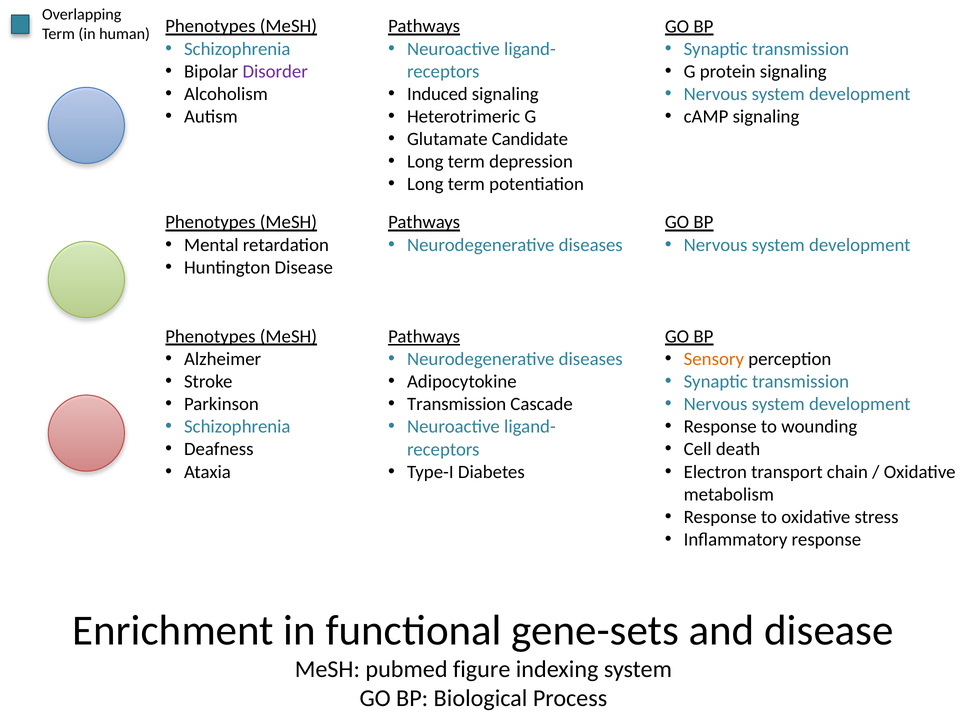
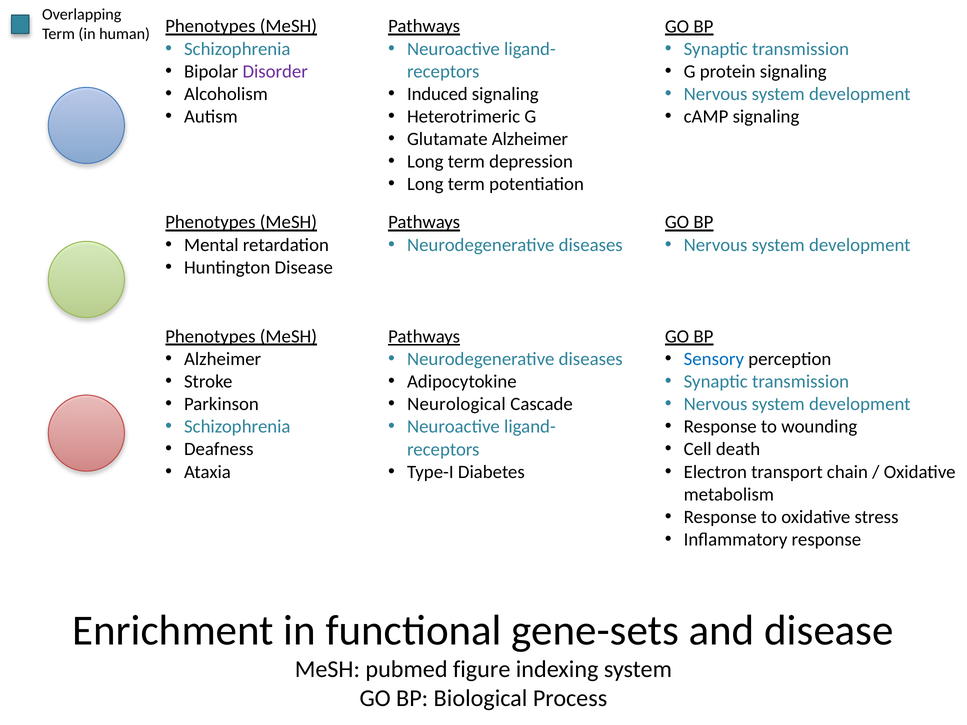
Glutamate Candidate: Candidate -> Alzheimer (530, 139)
Sensory colour: orange -> blue (714, 359)
Transmission: Transmission -> Neurological (456, 404)
